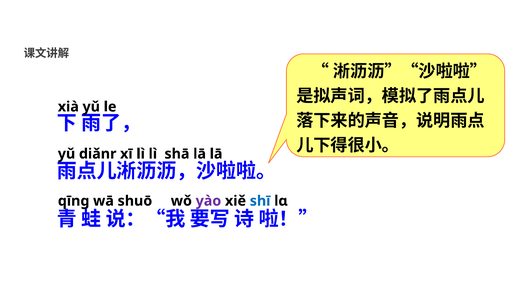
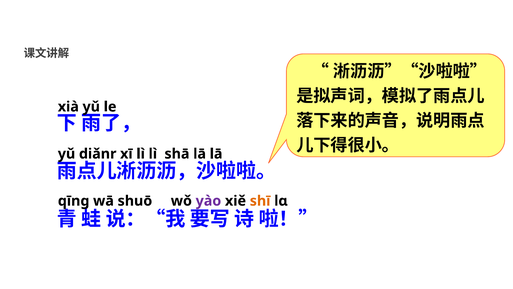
shī colour: blue -> orange (260, 201)
